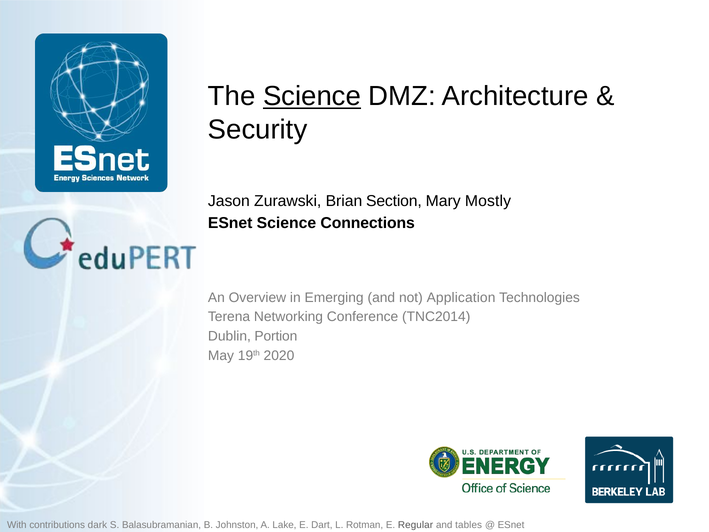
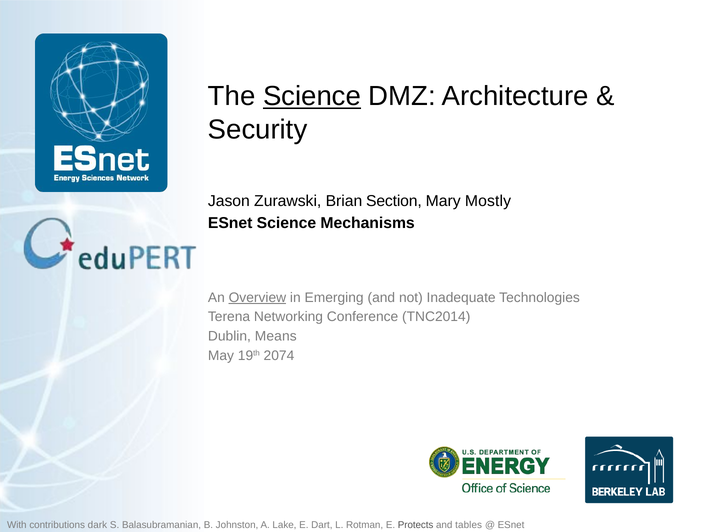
Connections: Connections -> Mechanisms (368, 223)
Overview underline: none -> present (257, 297)
Application: Application -> Inadequate (461, 297)
Portion: Portion -> Means (276, 336)
2020: 2020 -> 2074 (279, 355)
Regular: Regular -> Protects (416, 525)
